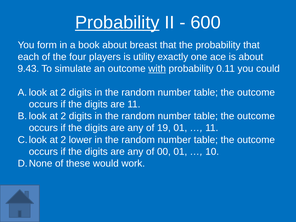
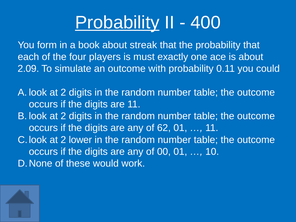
600: 600 -> 400 (206, 22)
breast: breast -> streak (143, 45)
utility: utility -> must (144, 57)
9.43: 9.43 -> 2.09 (28, 69)
with underline: present -> none (157, 69)
19: 19 -> 62 (164, 128)
